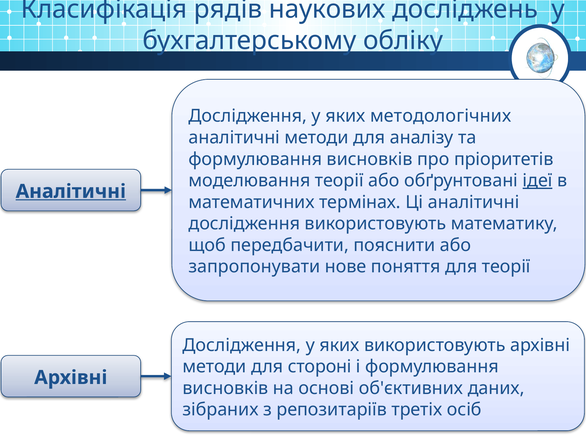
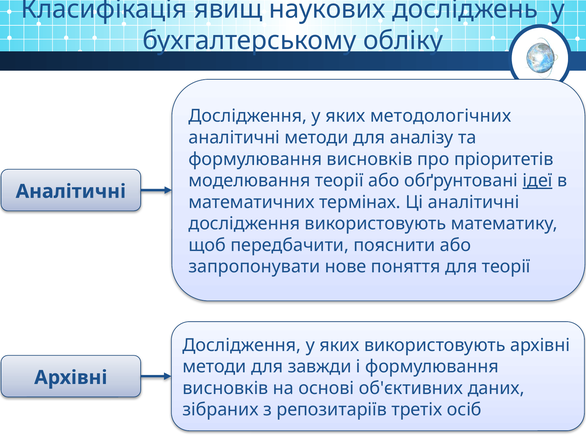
рядів: рядів -> явищ (228, 9)
Аналітичні underline: present -> none (71, 191)
стороні: стороні -> завжди (320, 366)
